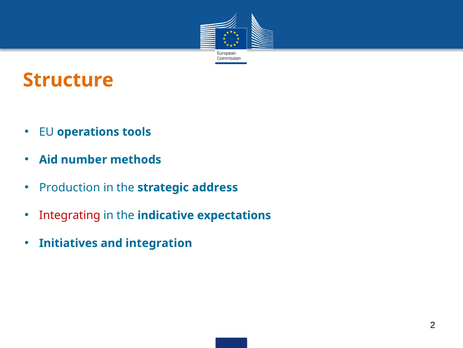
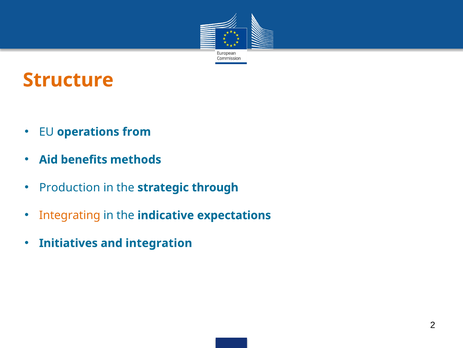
tools: tools -> from (137, 132)
number: number -> benefits (84, 159)
address: address -> through (215, 187)
Integrating colour: red -> orange (70, 215)
